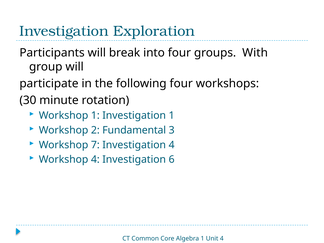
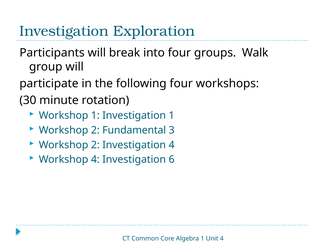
With: With -> Walk (255, 53)
7: 7 -> 2 (95, 145)
